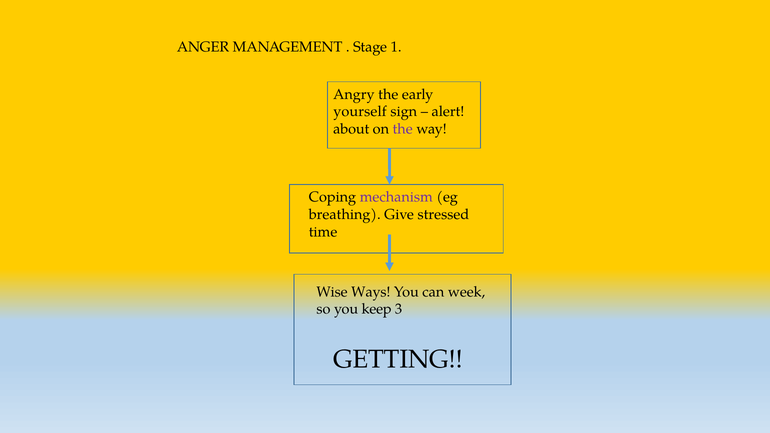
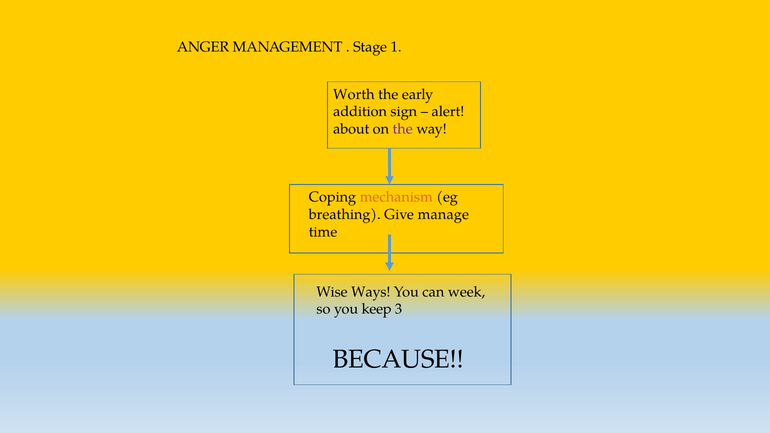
Angry: Angry -> Worth (354, 94)
yourself: yourself -> addition (360, 112)
mechanism colour: purple -> orange (396, 197)
stressed: stressed -> manage (443, 215)
GETTING: GETTING -> BECAUSE (398, 359)
